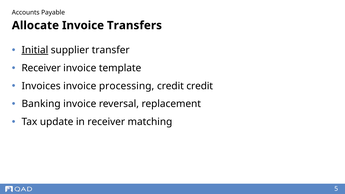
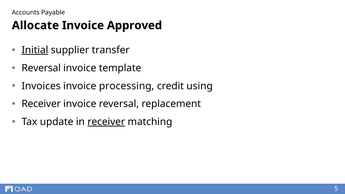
Transfers: Transfers -> Approved (135, 25)
Receiver: Receiver -> Reversal (41, 68)
credit credit: credit -> using (200, 86)
Banking: Banking -> Receiver (41, 104)
receiver underline: none -> present (106, 122)
